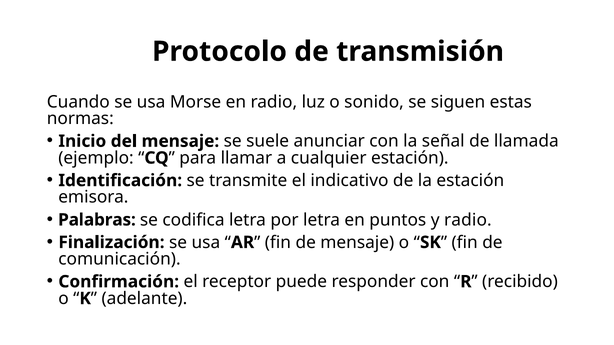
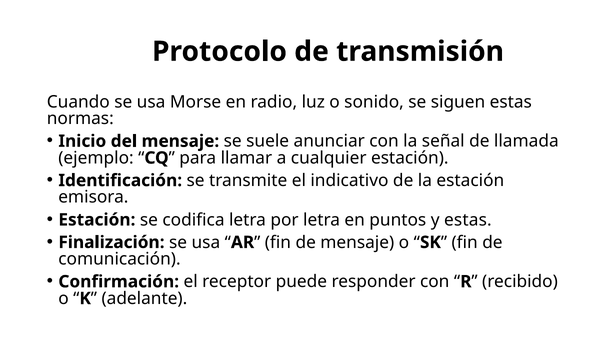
Palabras: Palabras -> Estación (97, 220)
y radio: radio -> estas (468, 220)
